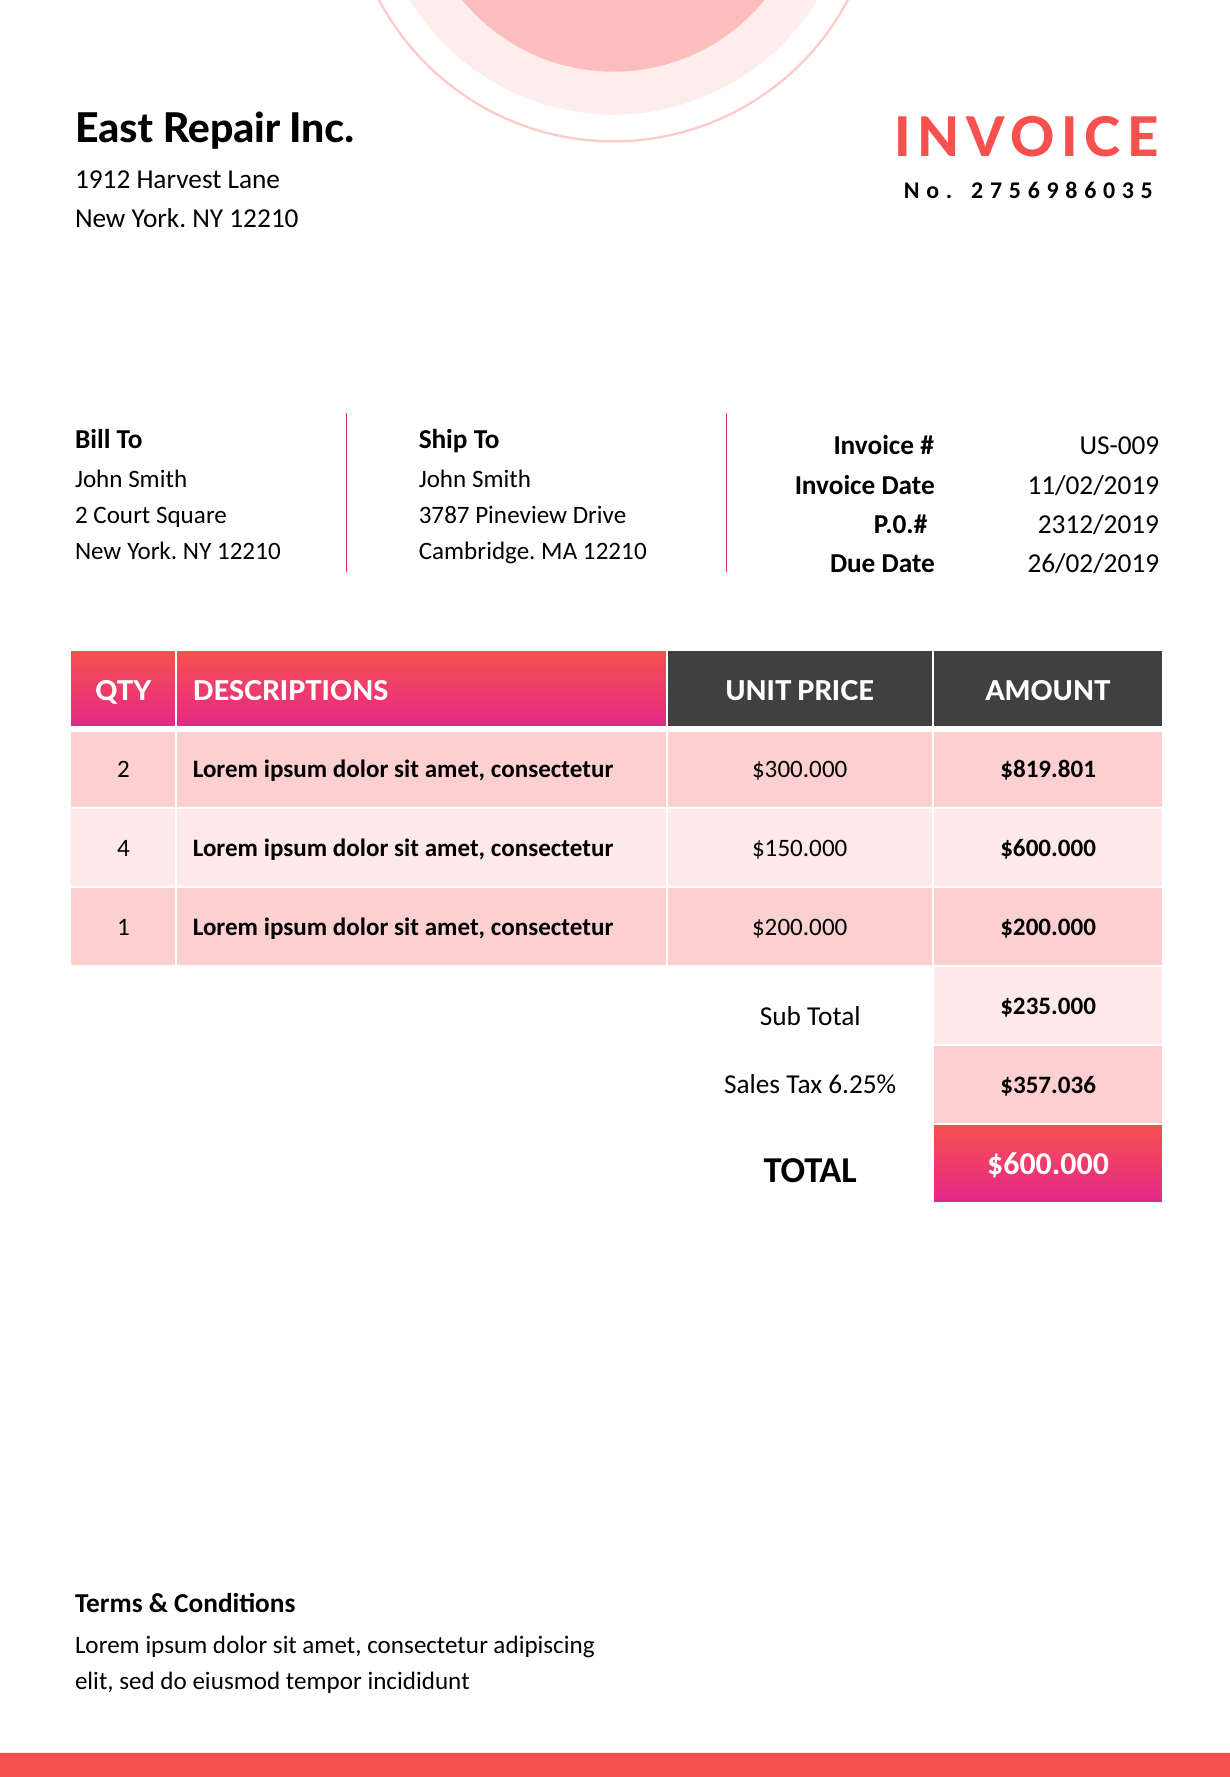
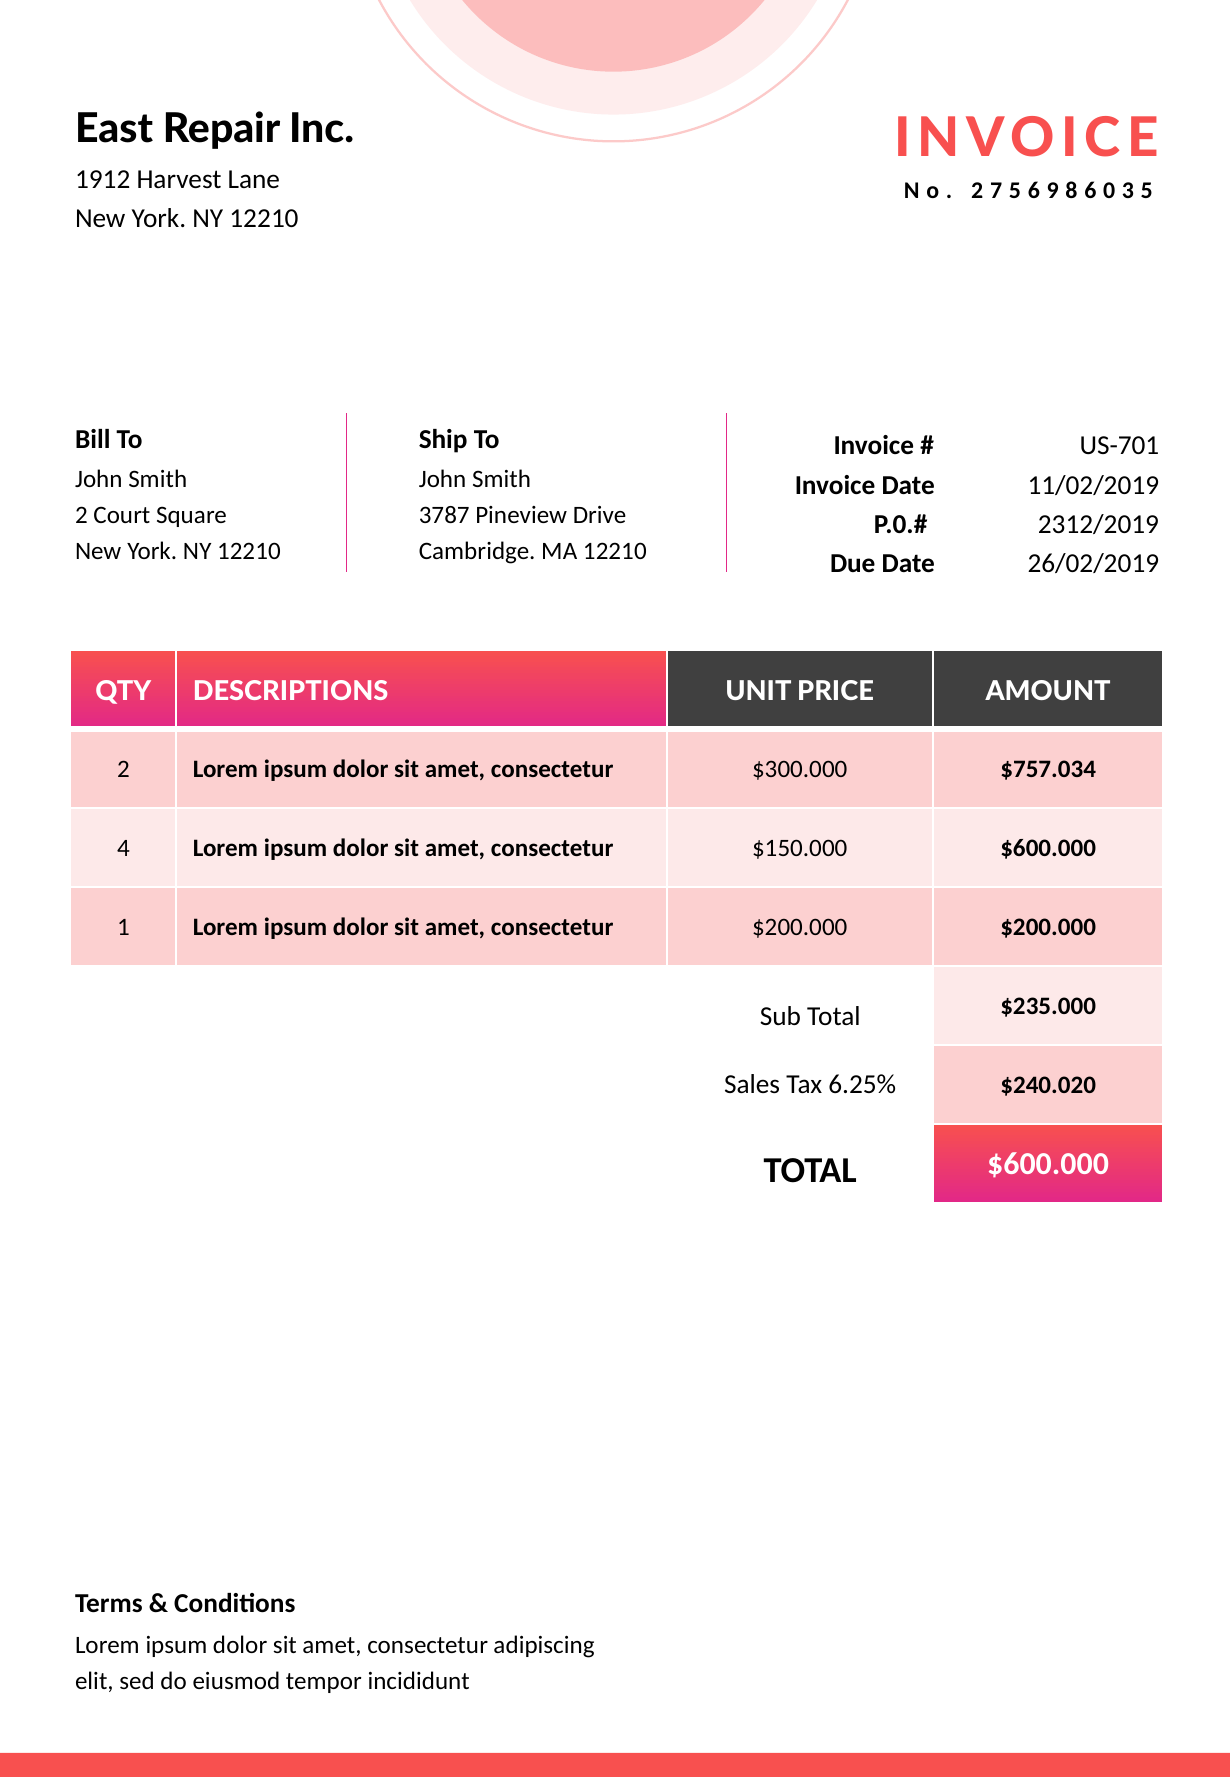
US-009: US-009 -> US-701 (1119, 446)
$819.801: $819.801 -> $757.034 (1048, 769)
$357.036: $357.036 -> $240.020 (1048, 1085)
